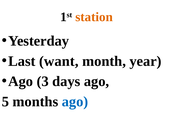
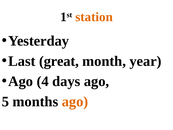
want: want -> great (59, 61)
3: 3 -> 4 (43, 81)
ago colour: blue -> orange (75, 101)
